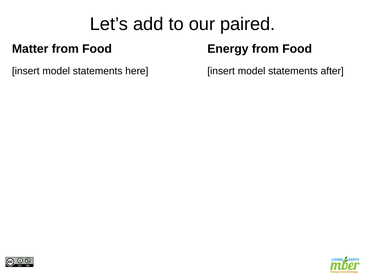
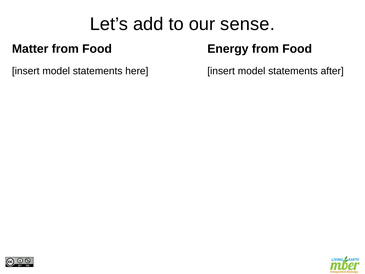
paired: paired -> sense (248, 24)
